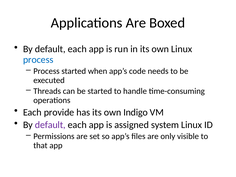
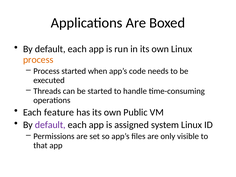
process colour: blue -> orange (38, 60)
provide: provide -> feature (59, 112)
Indigo: Indigo -> Public (135, 112)
